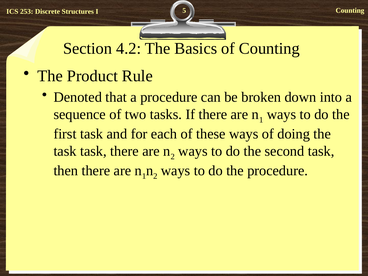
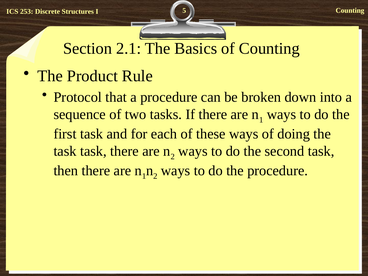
4.2: 4.2 -> 2.1 (129, 49)
Denoted: Denoted -> Protocol (78, 97)
